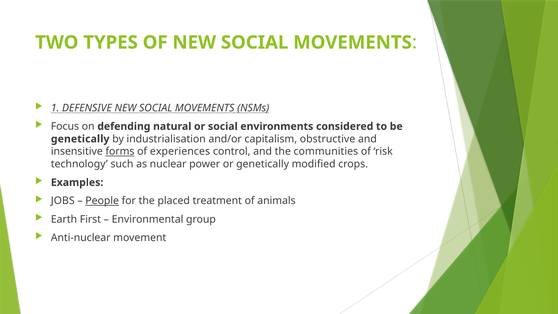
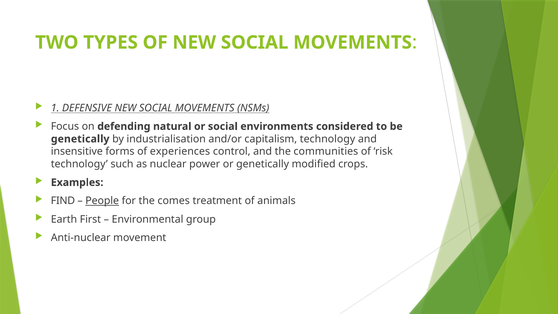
capitalism obstructive: obstructive -> technology (328, 139)
forms underline: present -> none (120, 151)
JOBS: JOBS -> FIND (63, 201)
placed: placed -> comes (174, 201)
